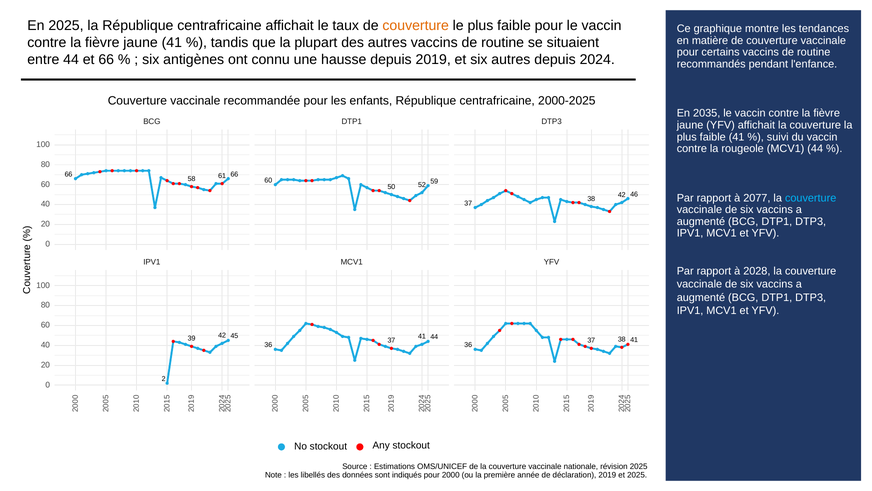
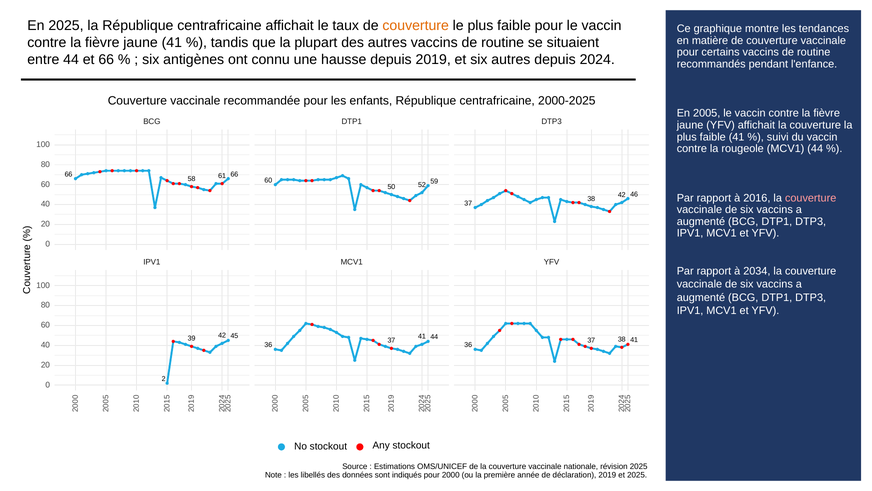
2035: 2035 -> 2005 (707, 113)
2077: 2077 -> 2016 (757, 198)
couverture colour: light blue -> pink (811, 198)
2028: 2028 -> 2034 (757, 271)
